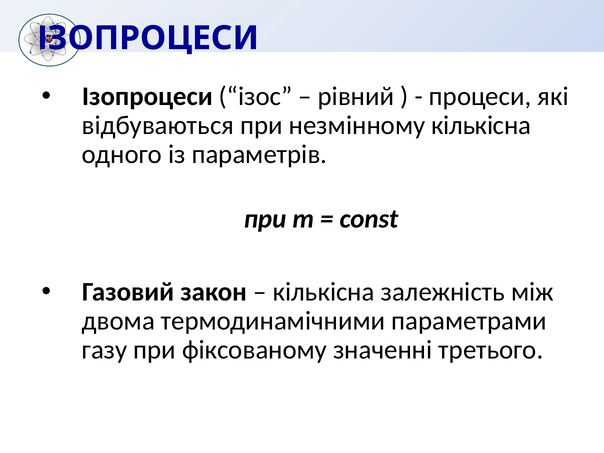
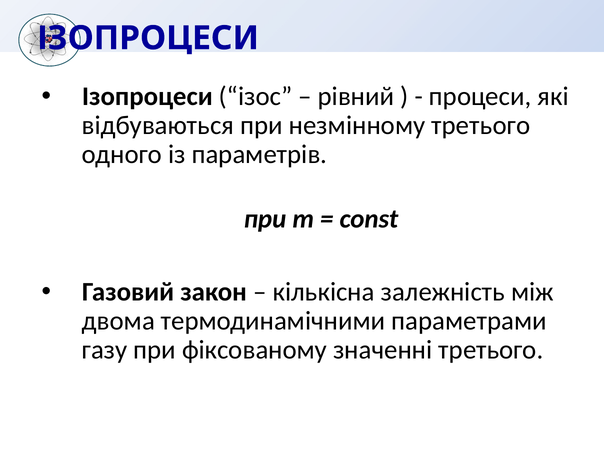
незмінному кількісна: кількісна -> третього (481, 125)
